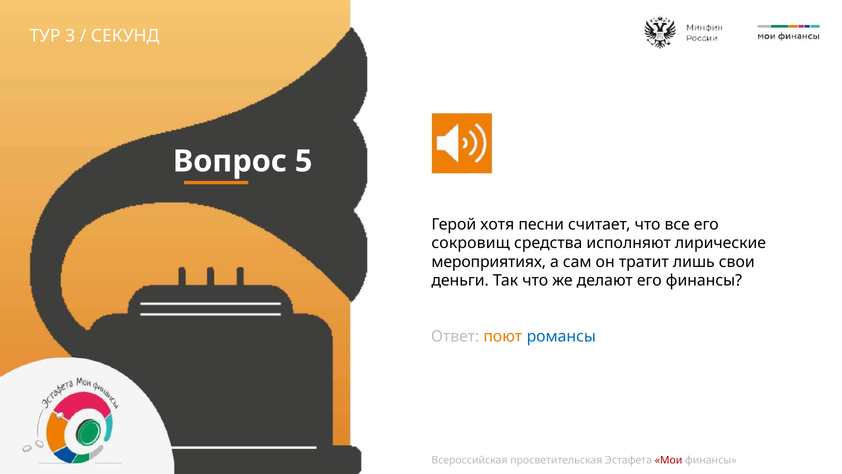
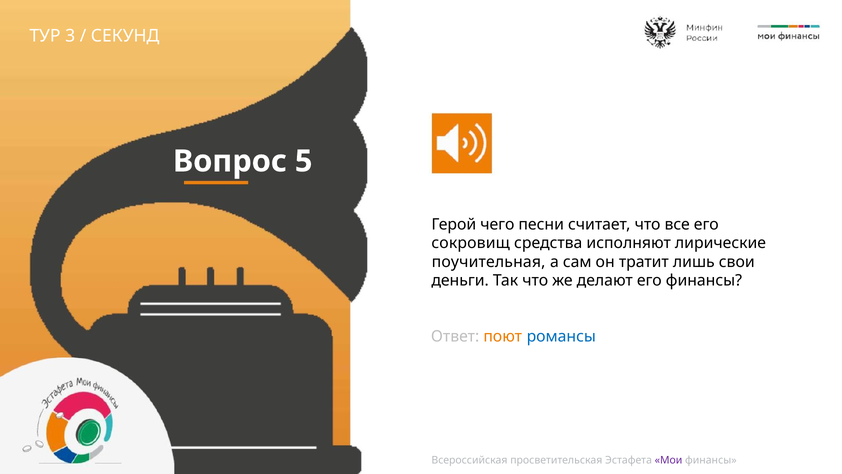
хотя: хотя -> чего (497, 224)
мероприятиях: мероприятиях -> поучительная (489, 262)
Мои colour: red -> purple (669, 460)
